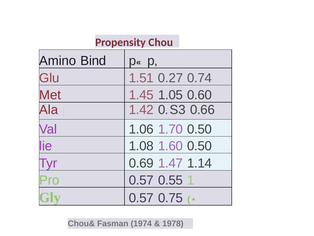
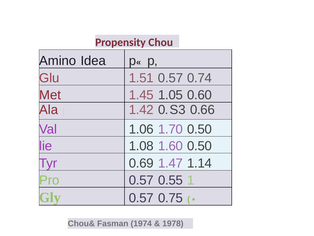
Bind: Bind -> Idea (93, 61)
1.51 0.27: 0.27 -> 0.57 (171, 78)
